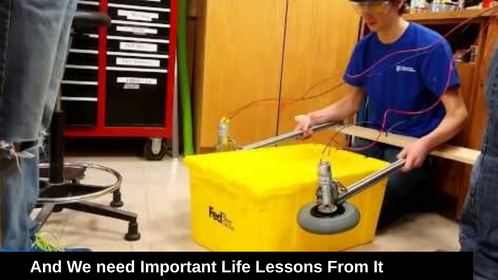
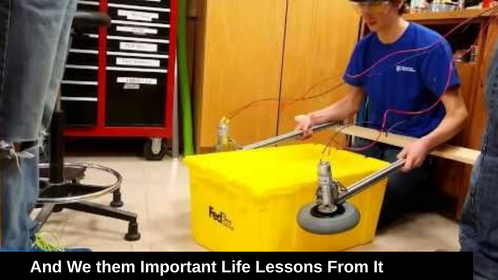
need: need -> them (116, 267)
